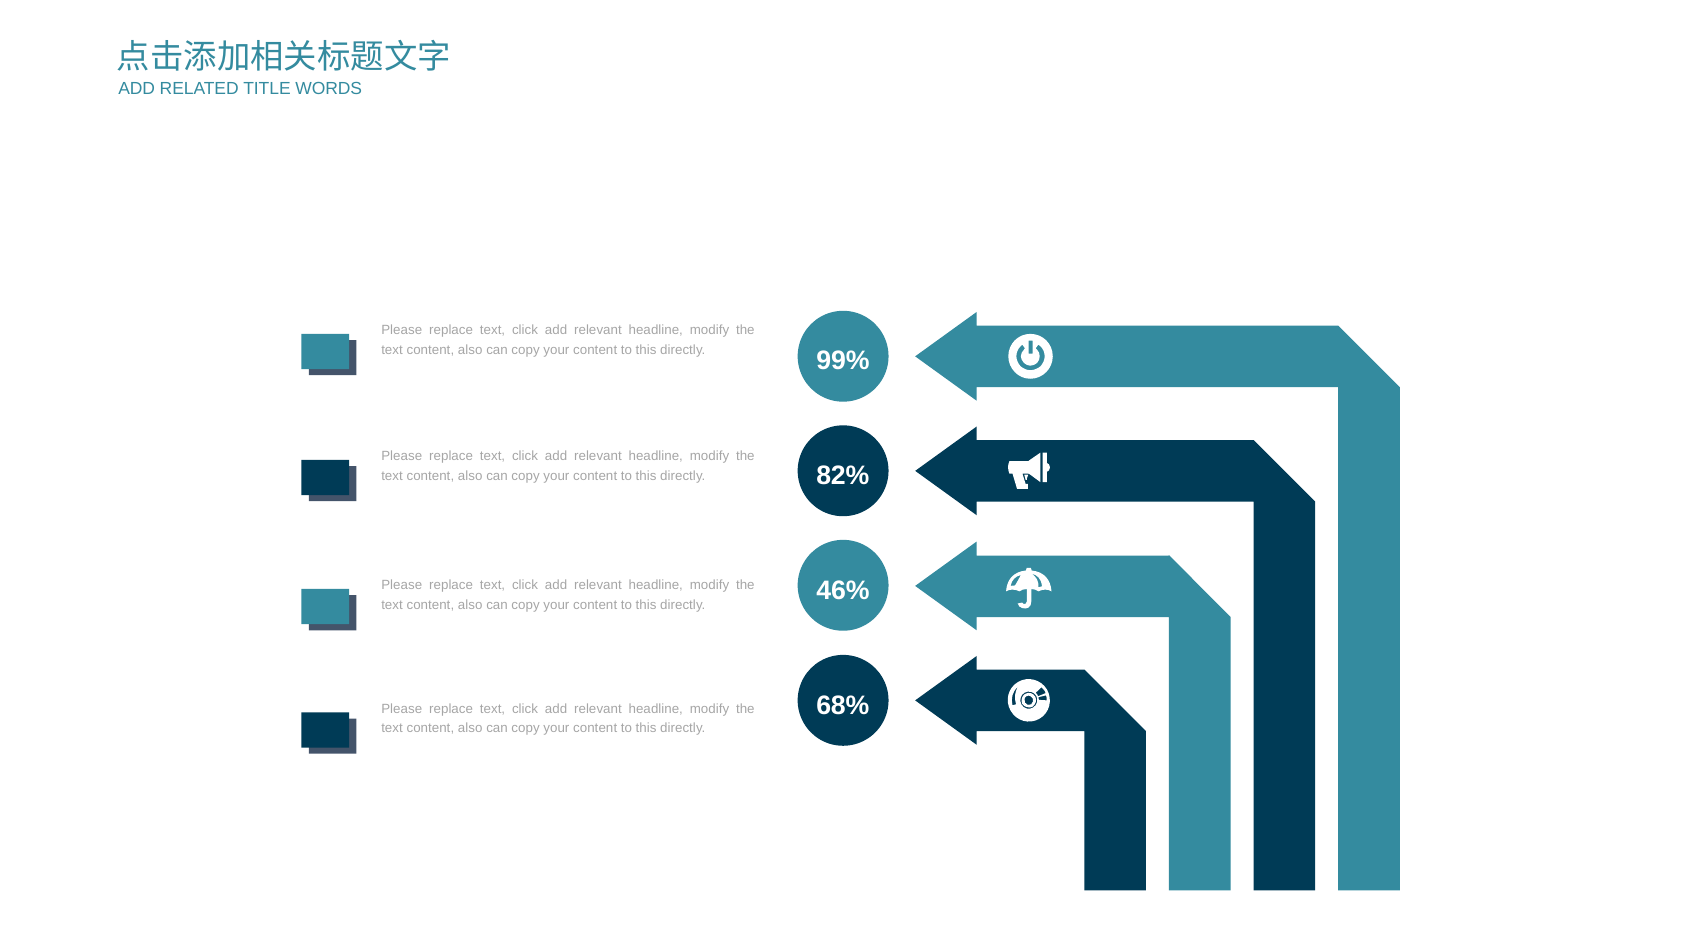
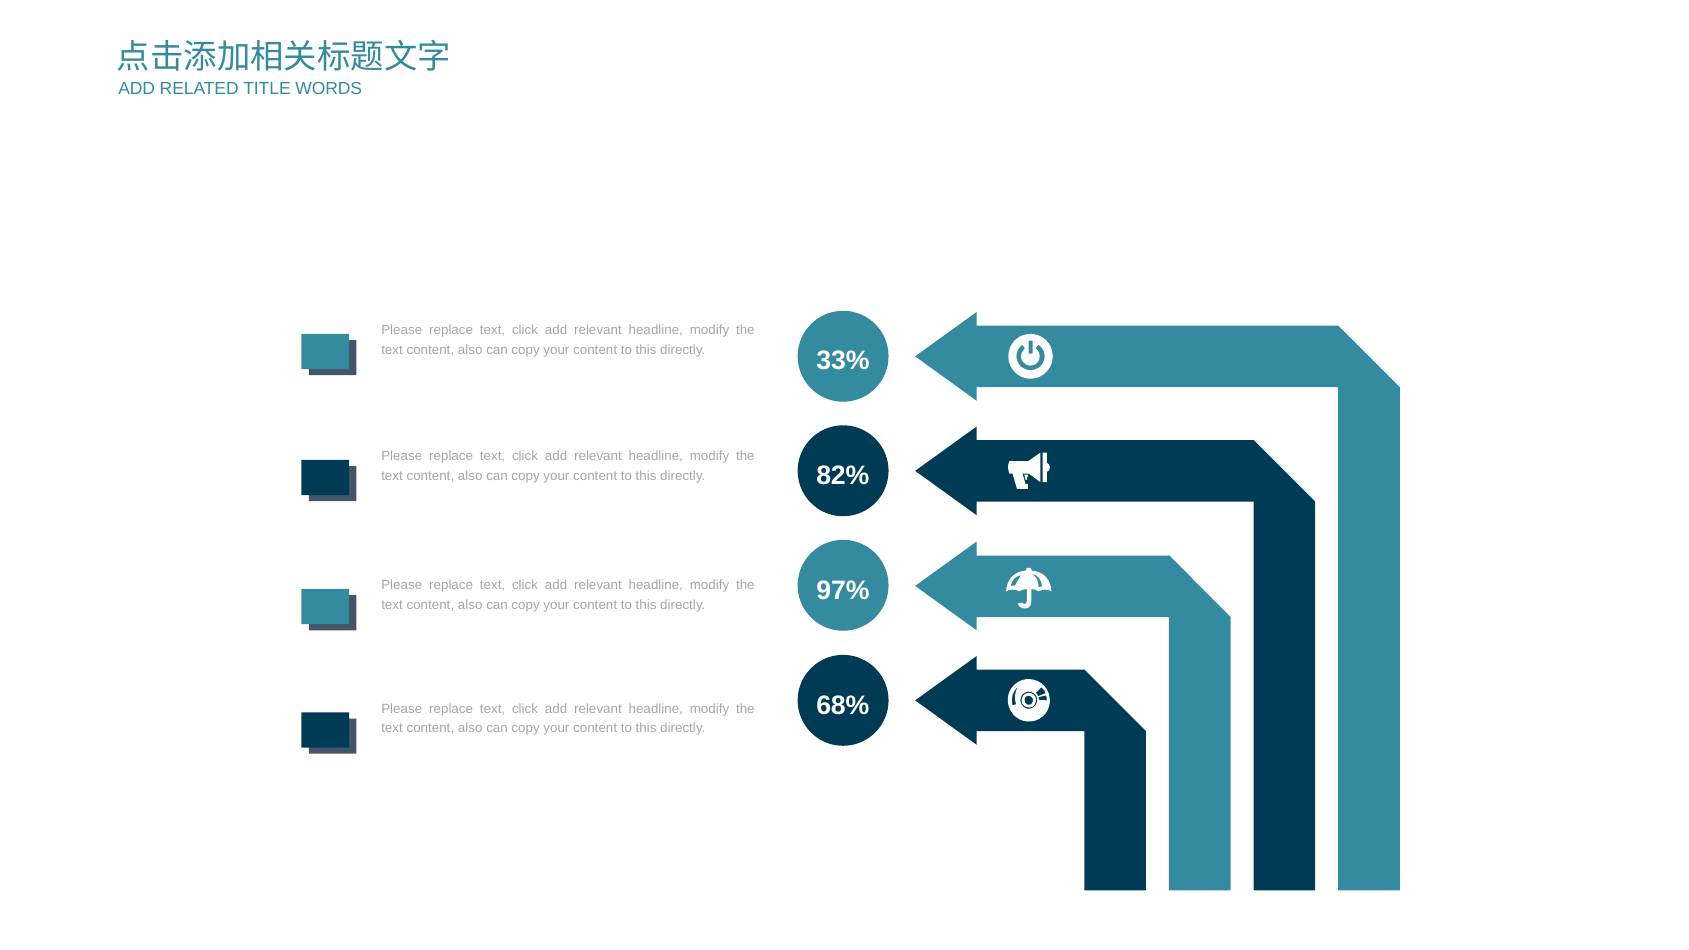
99%: 99% -> 33% (843, 361)
46%: 46% -> 97% (843, 591)
